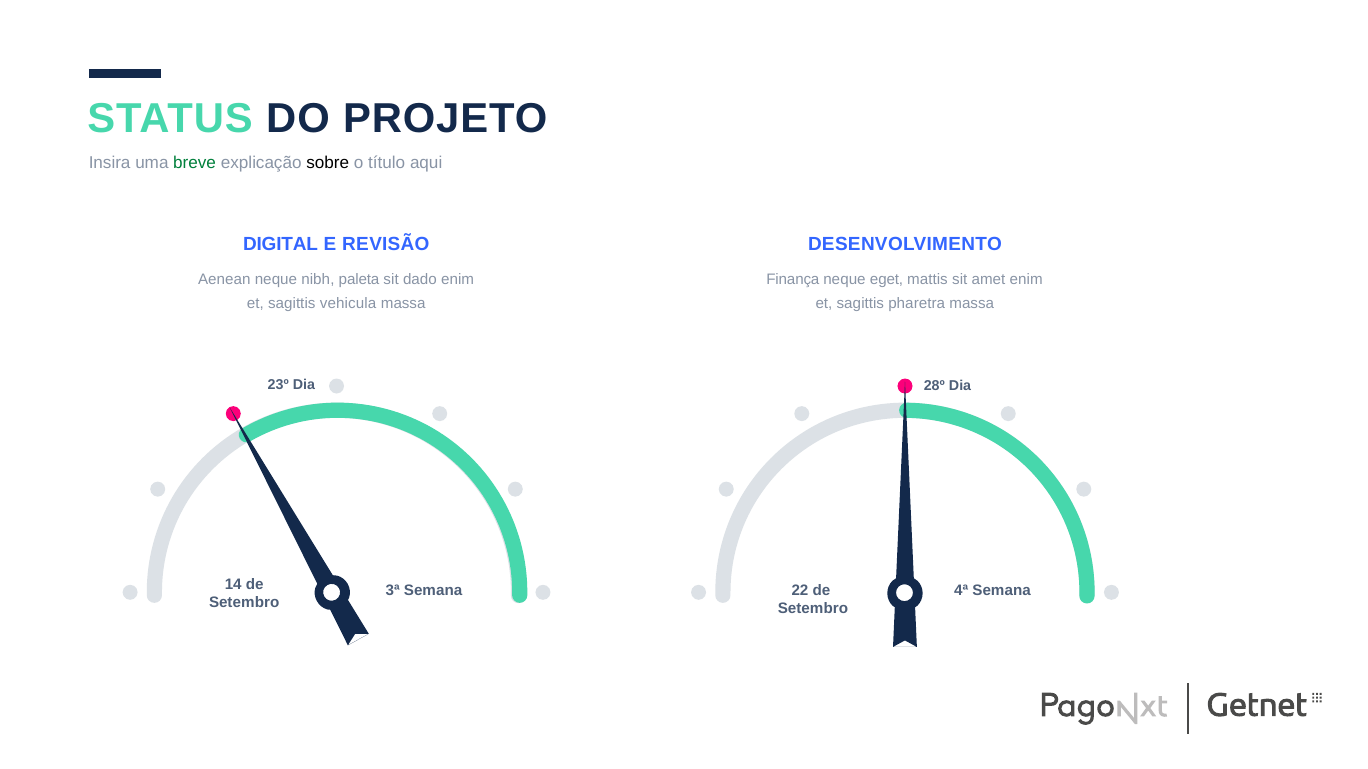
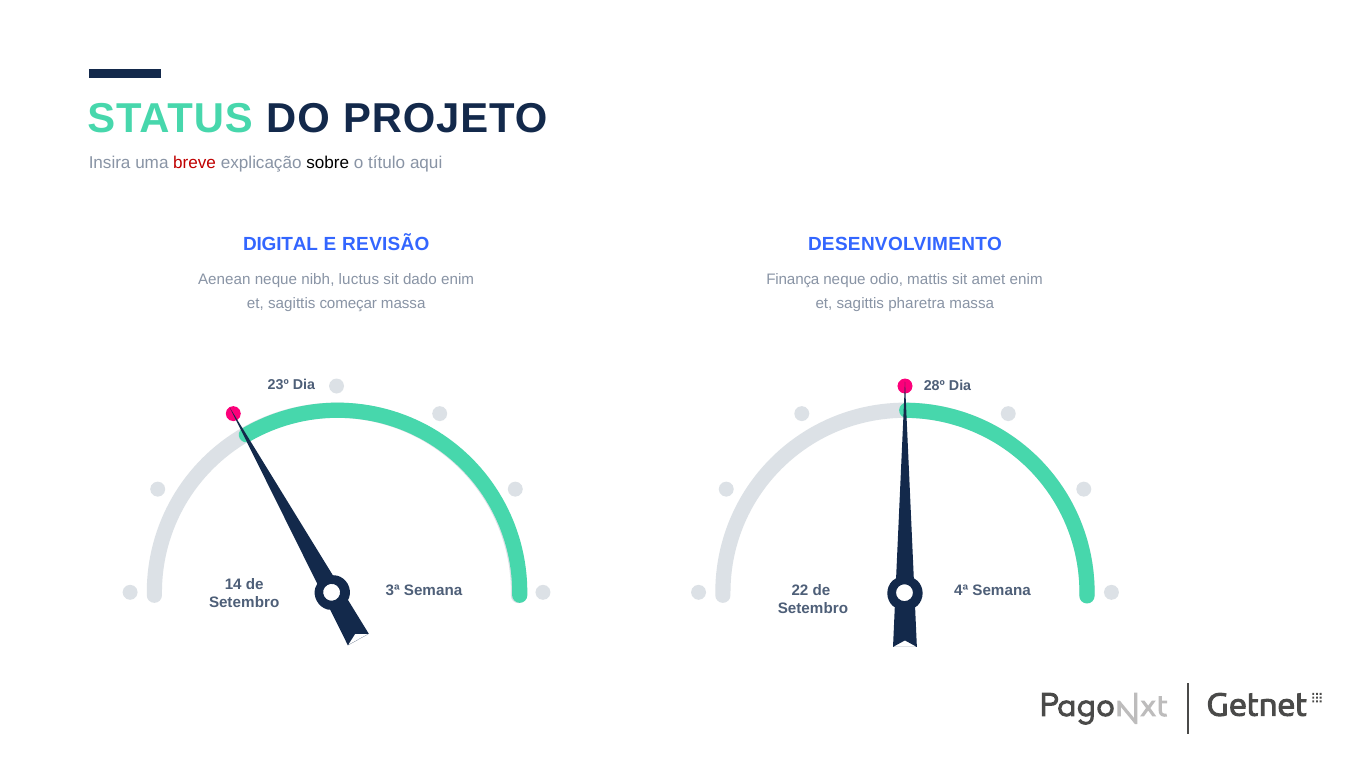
breve colour: green -> red (195, 163)
paleta: paleta -> luctus (359, 280)
eget: eget -> odio (886, 280)
vehicula: vehicula -> começar (348, 303)
